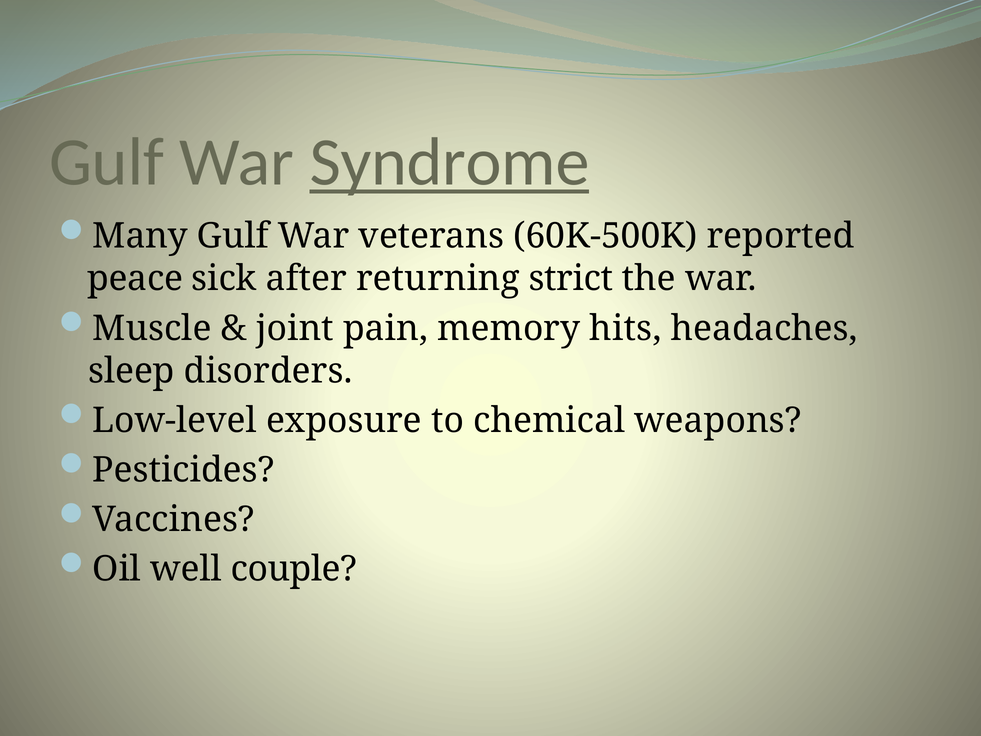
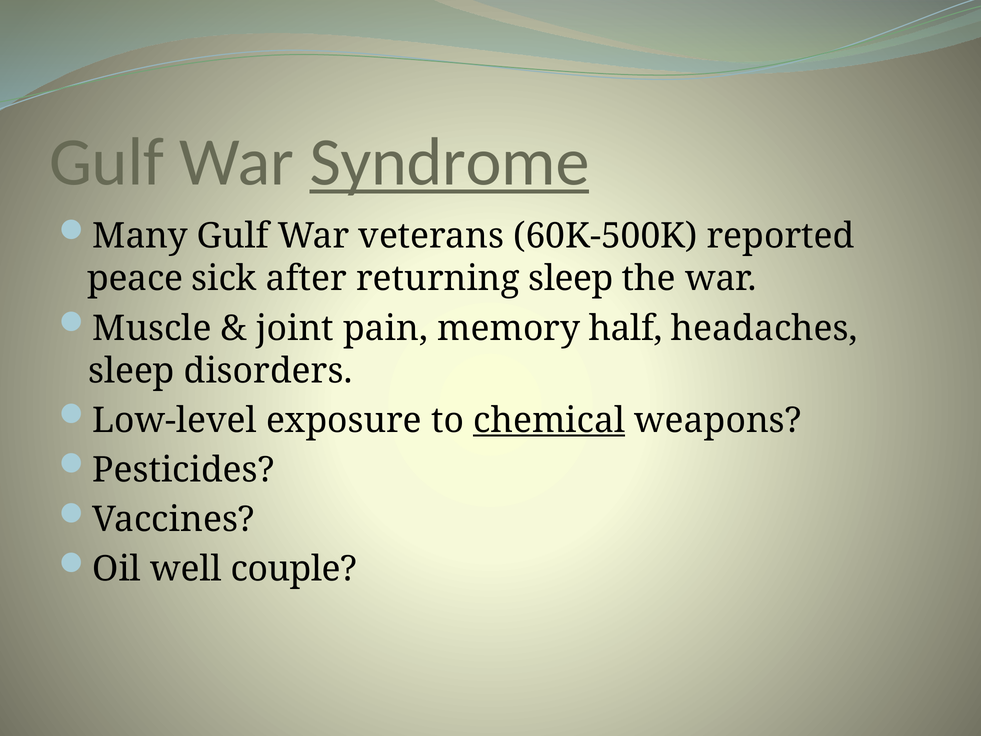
returning strict: strict -> sleep (571, 279)
hits: hits -> half (626, 328)
chemical underline: none -> present (549, 420)
